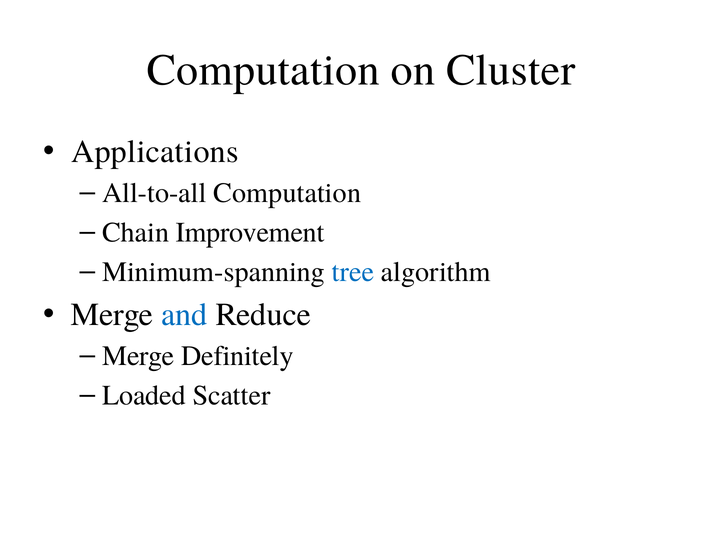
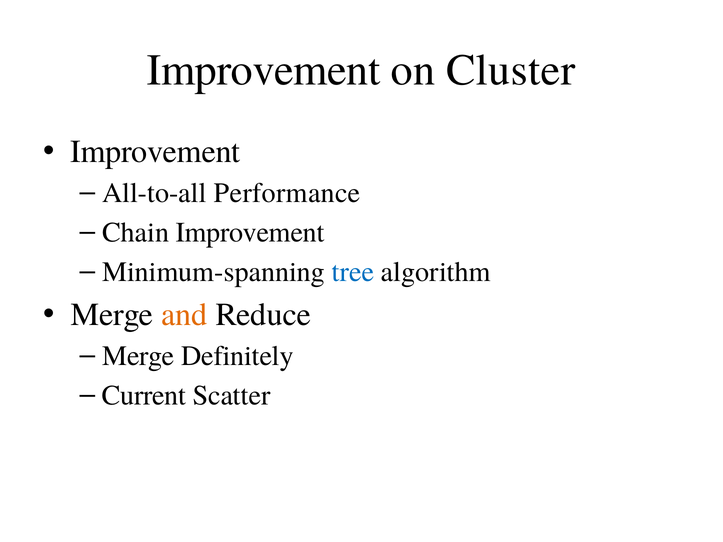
Computation: Computation -> Improvement (264, 70)
Applications: Applications -> Improvement (155, 152)
All-to-all Computation: Computation -> Performance (287, 193)
and colour: blue -> orange (184, 315)
Loaded: Loaded -> Current (144, 396)
